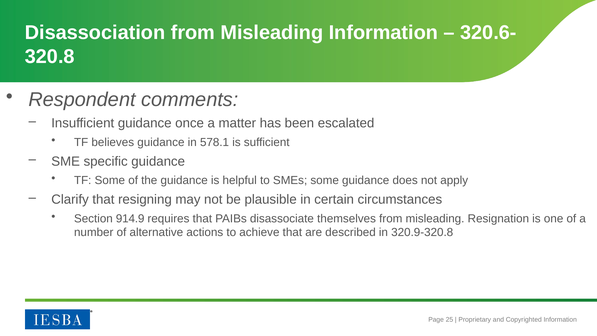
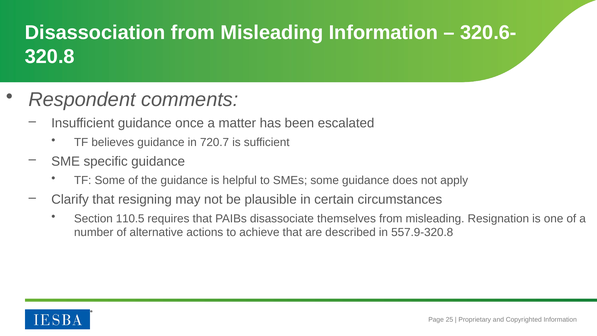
578.1: 578.1 -> 720.7 (215, 142)
914.9: 914.9 -> 110.5 (130, 218)
320.9-320.8: 320.9-320.8 -> 557.9-320.8 (422, 232)
